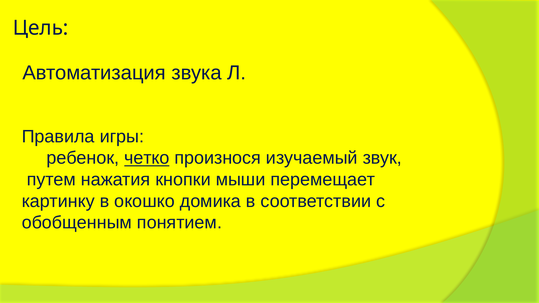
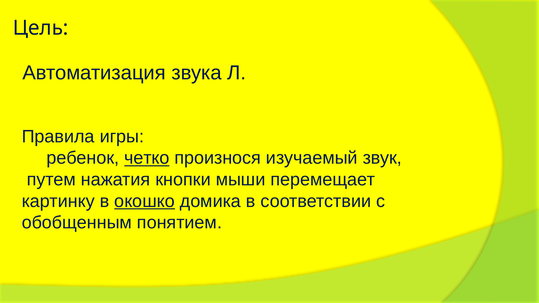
окошко underline: none -> present (145, 201)
